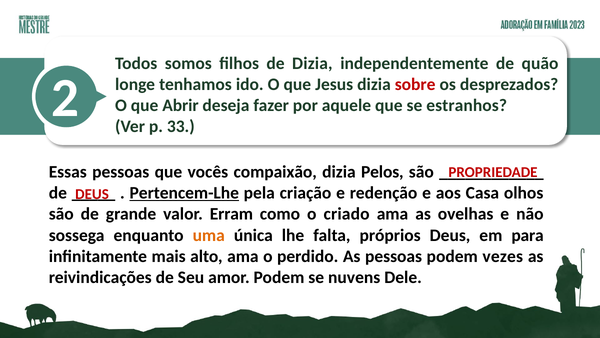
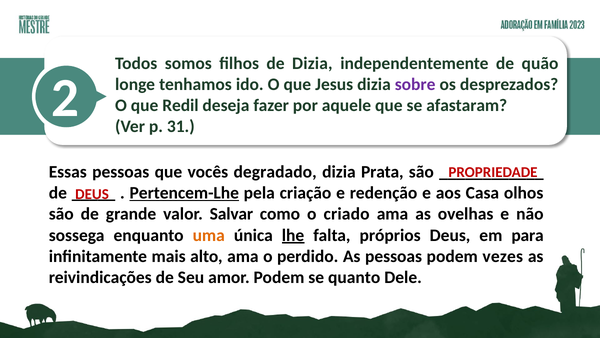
sobre colour: red -> purple (415, 84)
Abrir: Abrir -> Redil (180, 105)
estranhos: estranhos -> afastaram (467, 105)
33: 33 -> 31 (181, 126)
compaixão: compaixão -> degradado (275, 172)
Pelos: Pelos -> Prata (382, 172)
Erram: Erram -> Salvar (231, 214)
lhe underline: none -> present (293, 235)
nuvens: nuvens -> quanto (354, 277)
